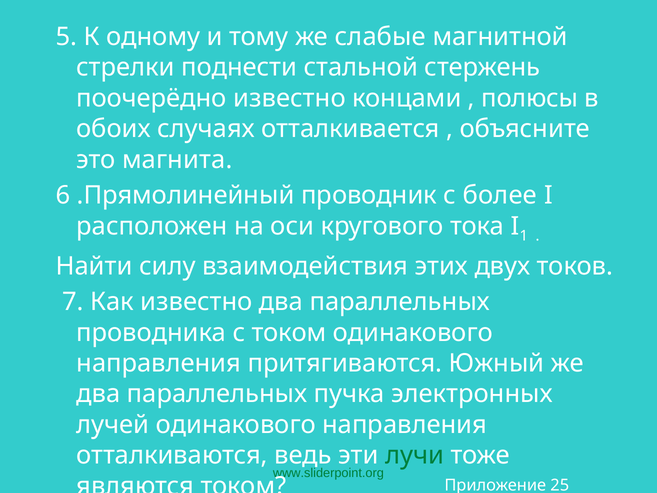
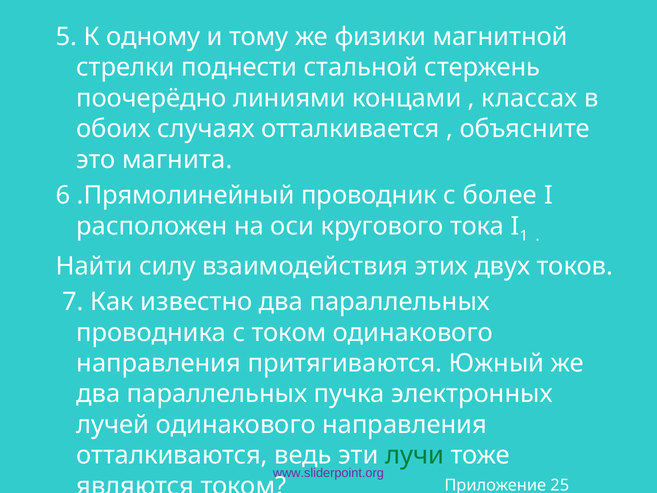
слабые: слабые -> физики (380, 37)
поочерёдно известно: известно -> линиями (289, 98)
полюсы: полюсы -> классах (529, 98)
www.sliderpoint.org colour: green -> purple (328, 473)
